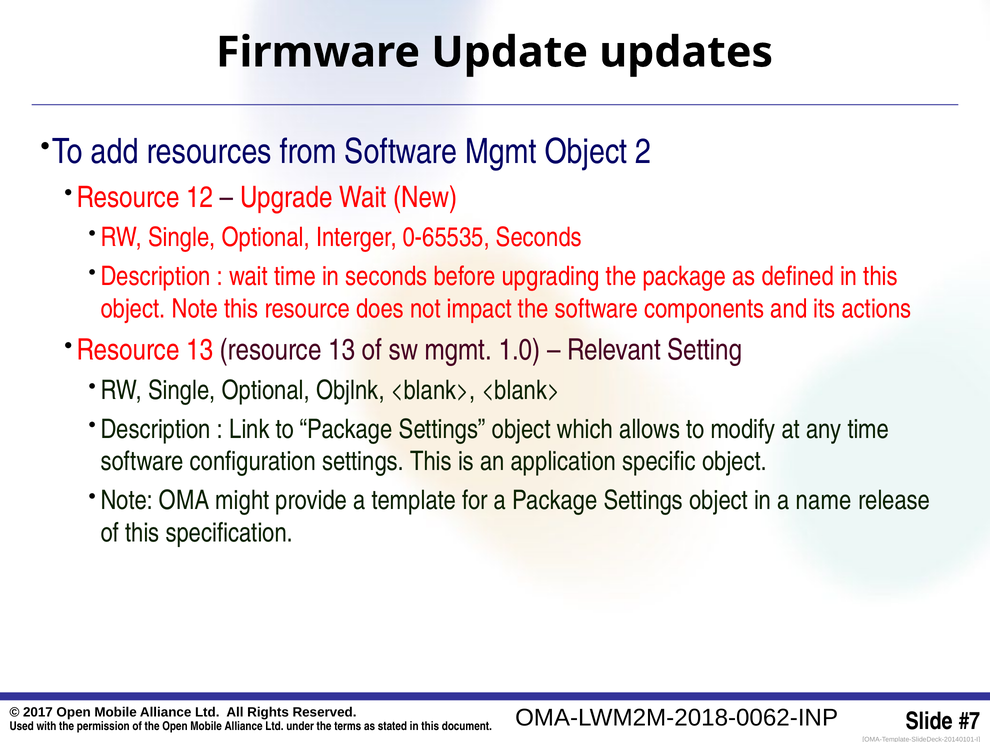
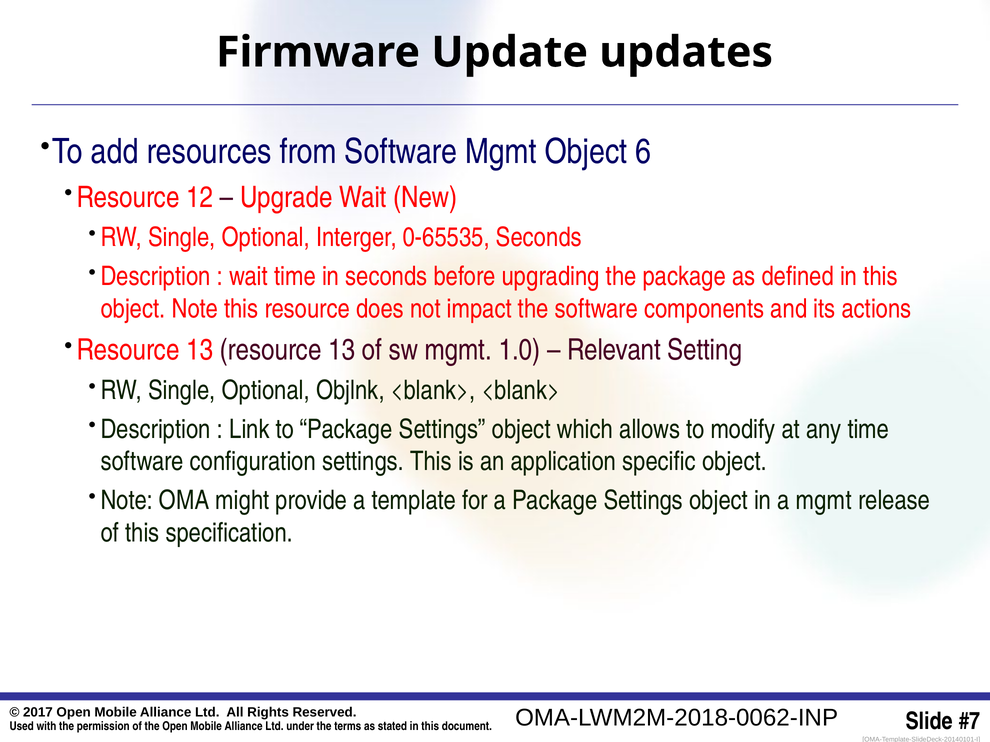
2: 2 -> 6 (643, 152)
a name: name -> mgmt (824, 501)
